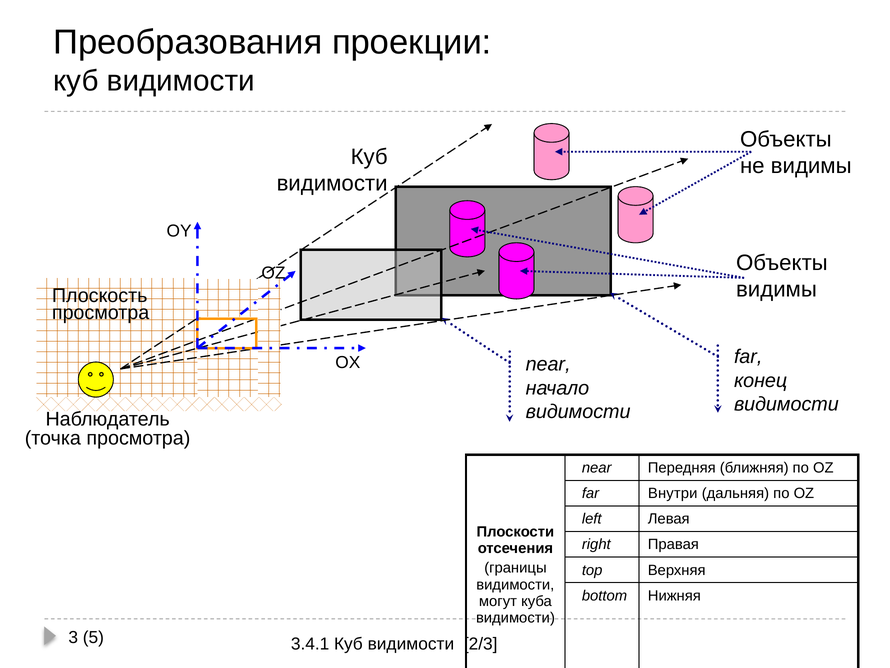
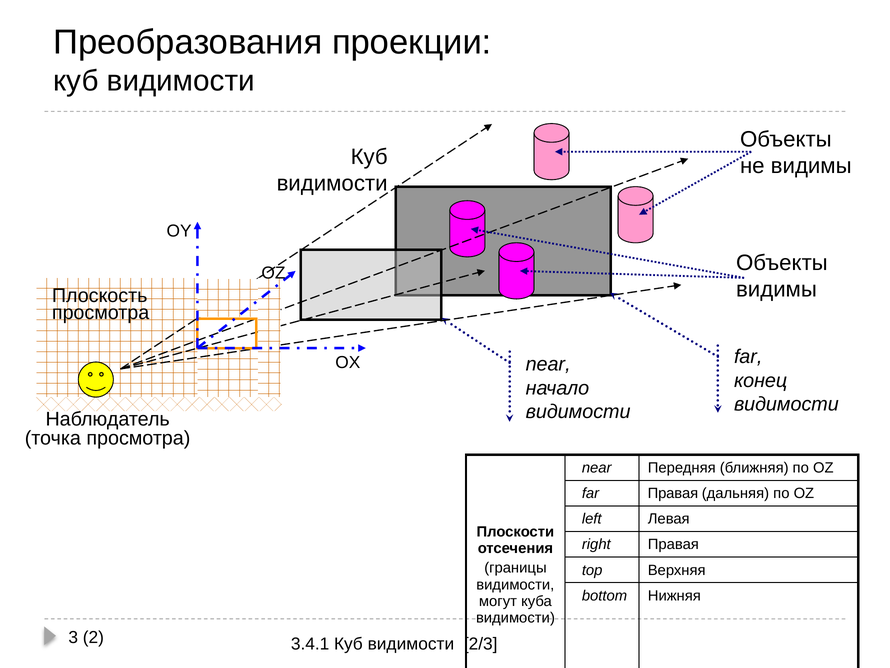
far Внутри: Внутри -> Правая (673, 493)
5: 5 -> 2 (93, 637)
